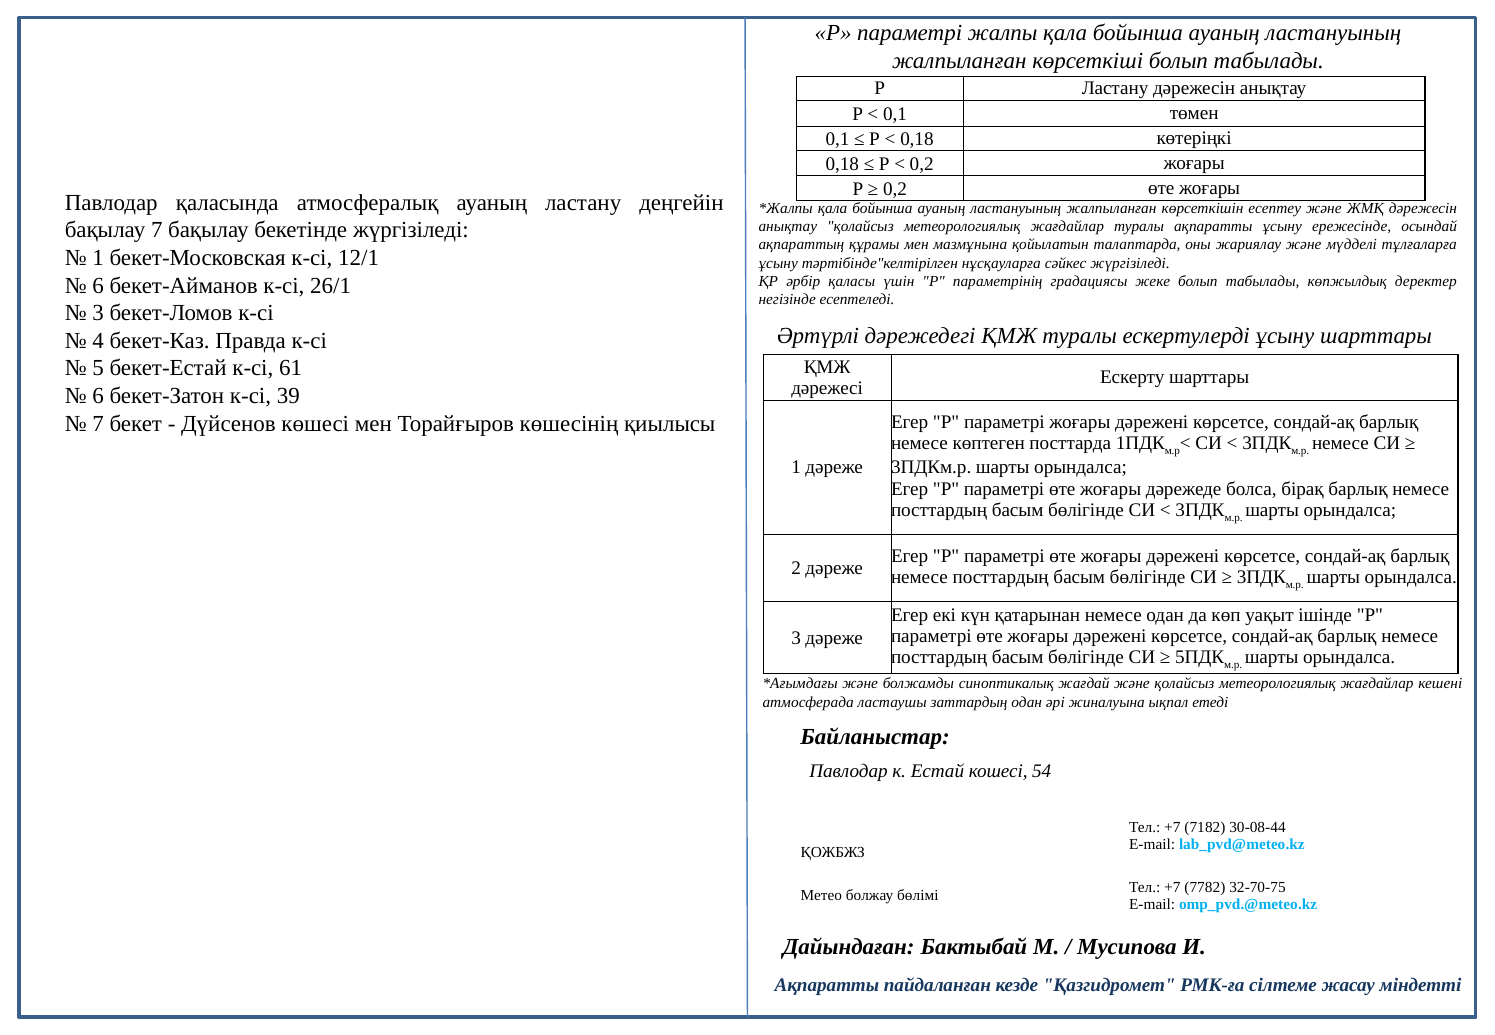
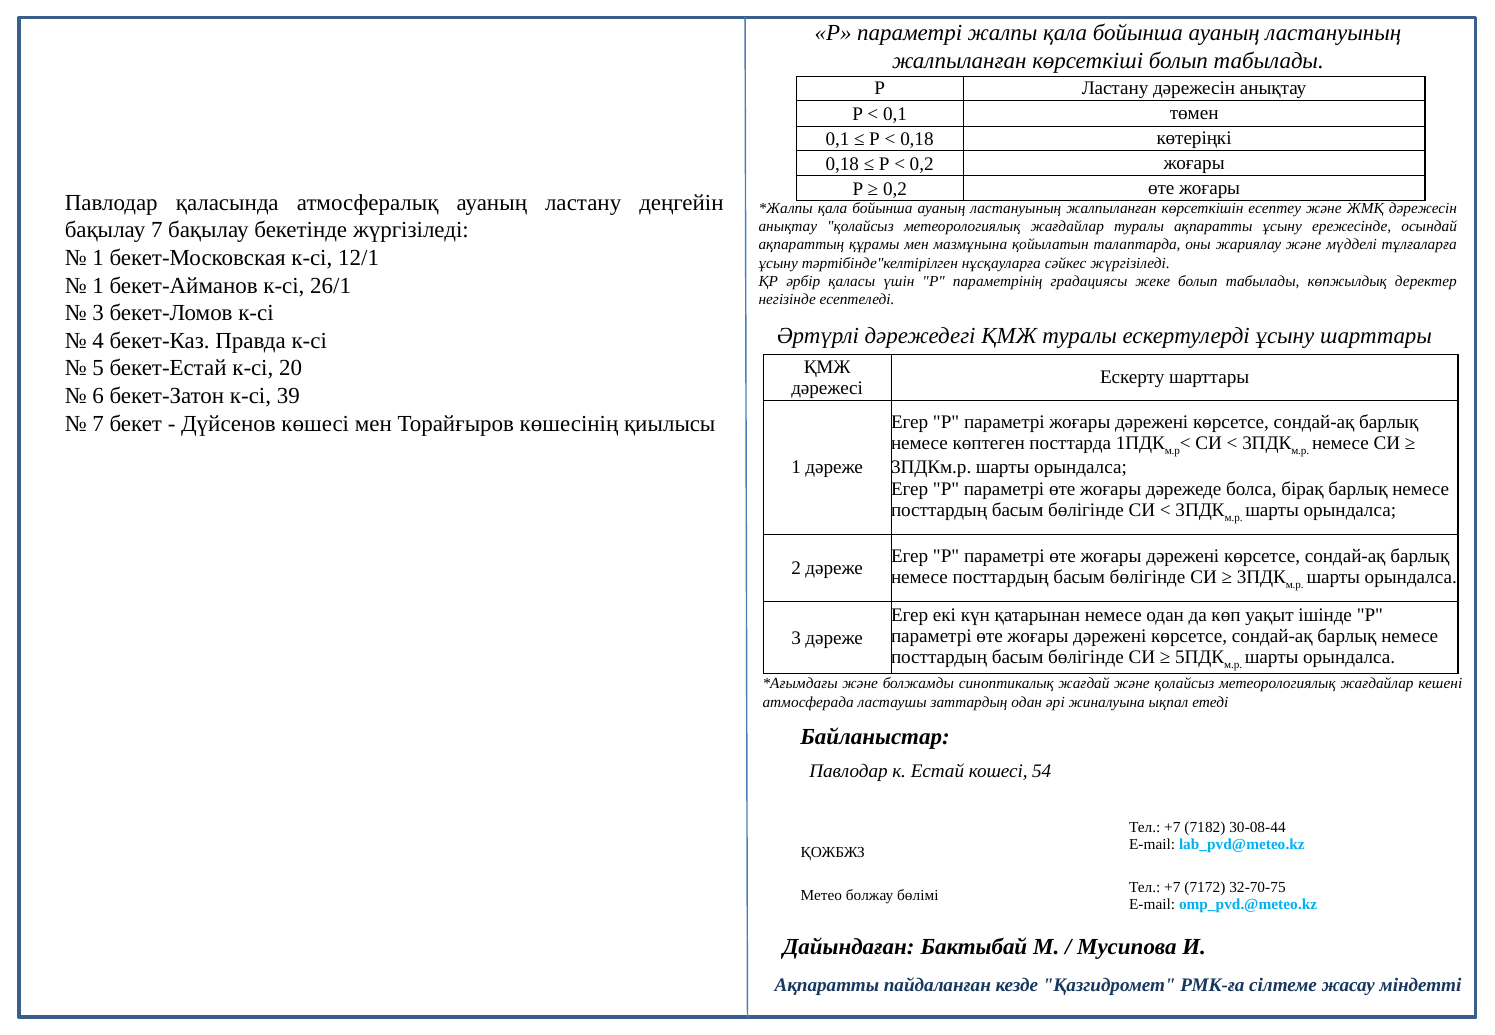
6: 6 -> 1 (98, 286)
61: 61 -> 20 (291, 368)
7782: 7782 -> 7172 (1205, 887)
